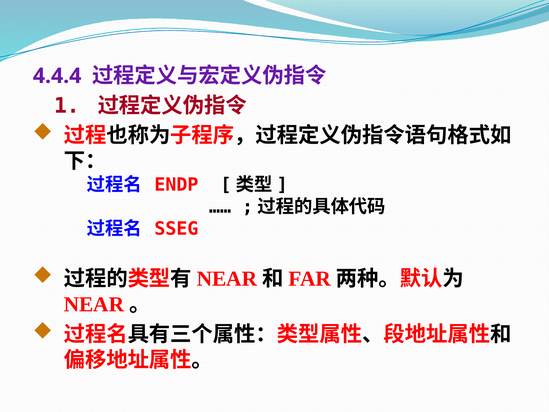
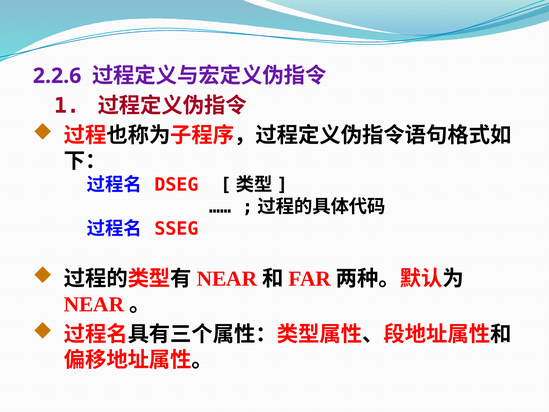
4.4.4: 4.4.4 -> 2.2.6 (57, 76)
ENDP: ENDP -> DSEG (177, 185)
